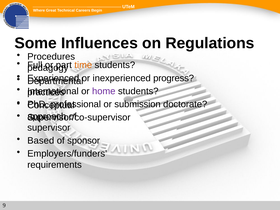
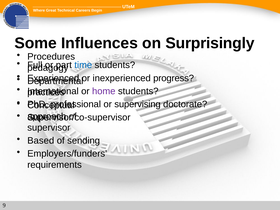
Regulations: Regulations -> Surprisingly (210, 43)
time colour: orange -> blue (83, 65)
submission: submission -> supervising (138, 104)
sponsor: sponsor -> sending (84, 141)
